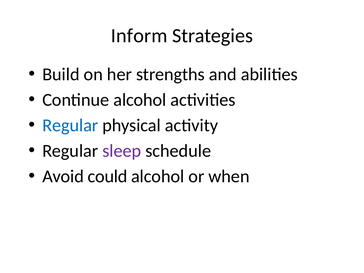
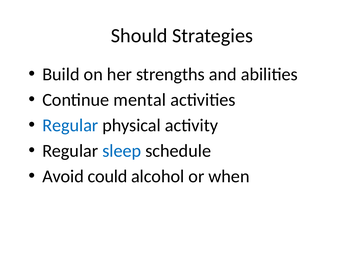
Inform: Inform -> Should (139, 36)
Continue alcohol: alcohol -> mental (140, 100)
sleep colour: purple -> blue (122, 151)
